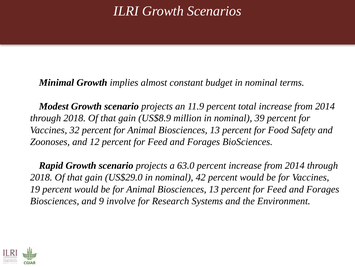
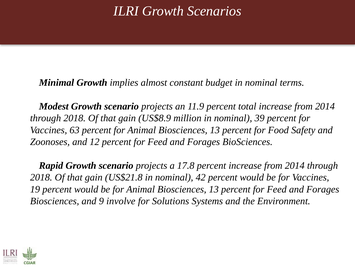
32: 32 -> 63 (74, 130)
63.0: 63.0 -> 17.8 (186, 165)
US$29.0: US$29.0 -> US$21.8 (124, 177)
Research: Research -> Solutions (171, 201)
